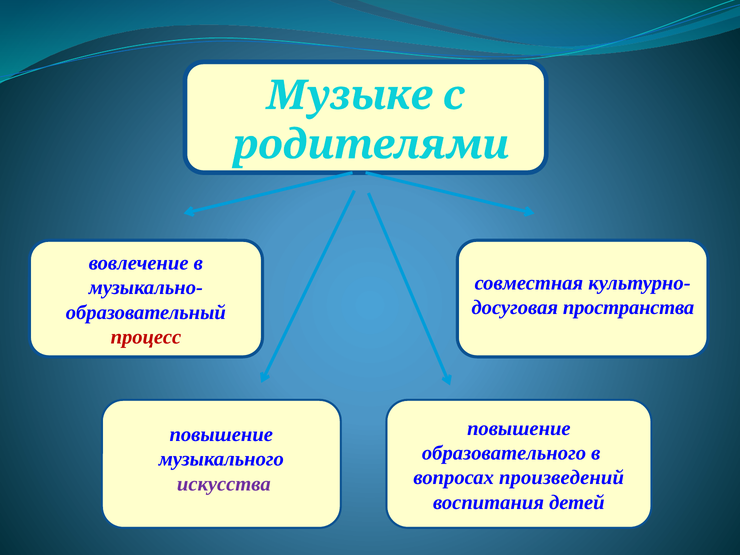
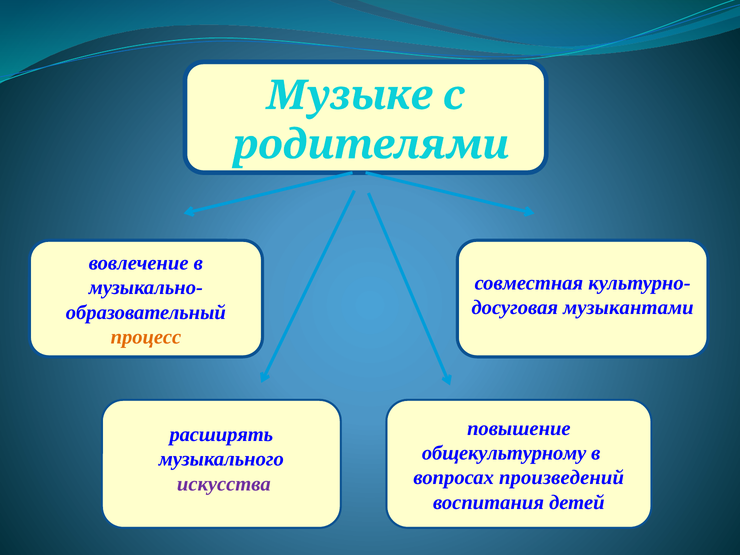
пространства: пространства -> музыкантами (628, 307)
процесс colour: red -> orange (146, 337)
повышение: повышение -> расширять (221, 434)
образовательного: образовательного -> общекультурному (504, 453)
